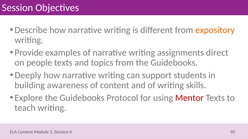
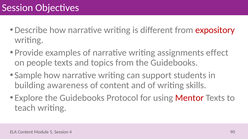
expository colour: orange -> red (215, 30)
direct: direct -> effect (217, 53)
Deeply: Deeply -> Sample (28, 76)
